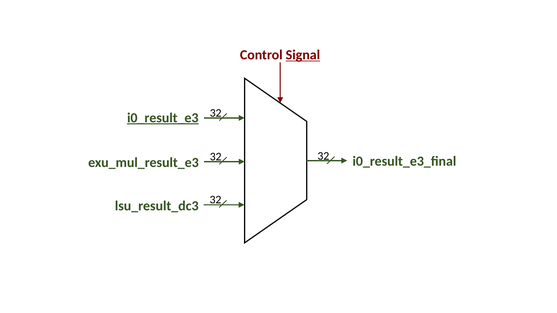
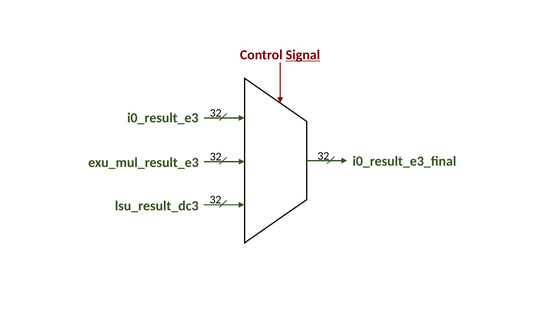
i0_result_e3 underline: present -> none (163, 118)
